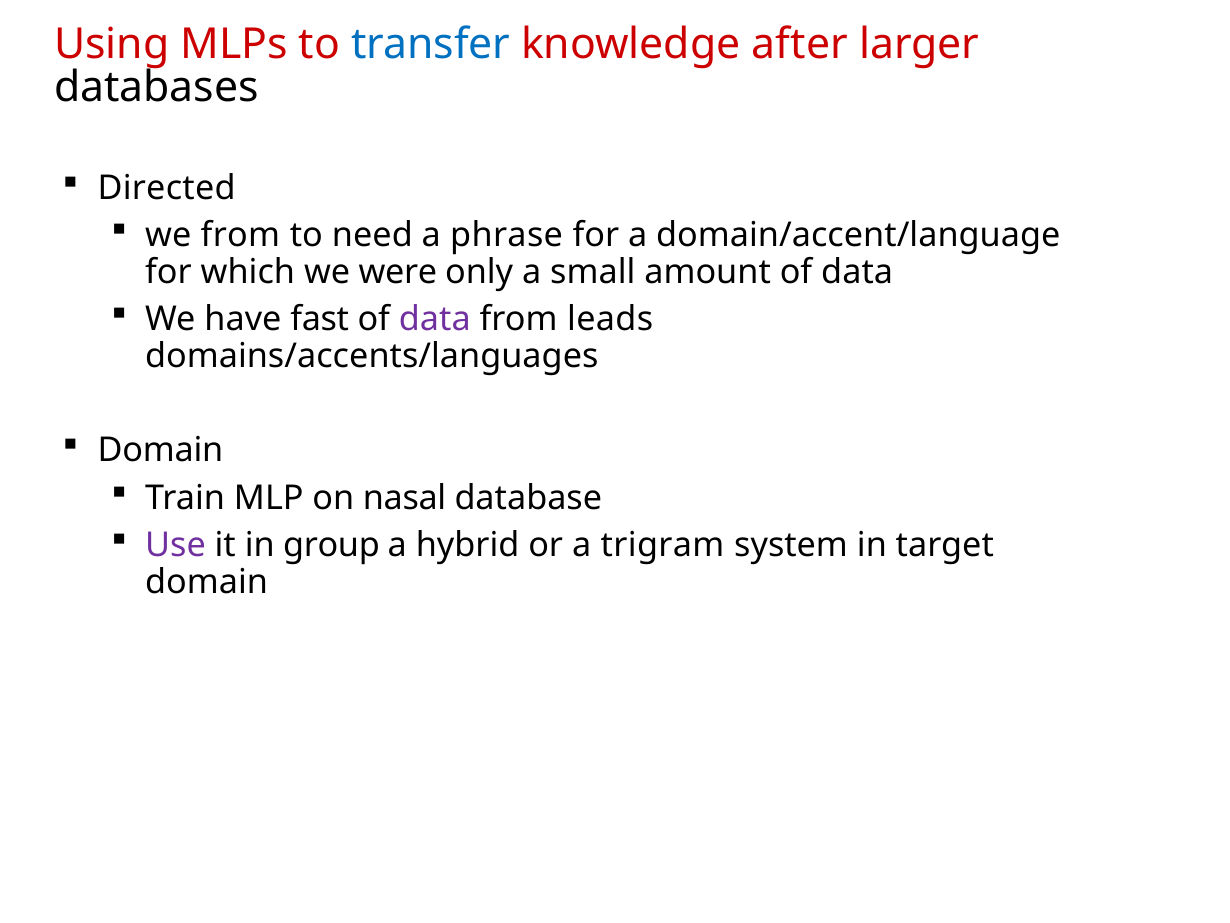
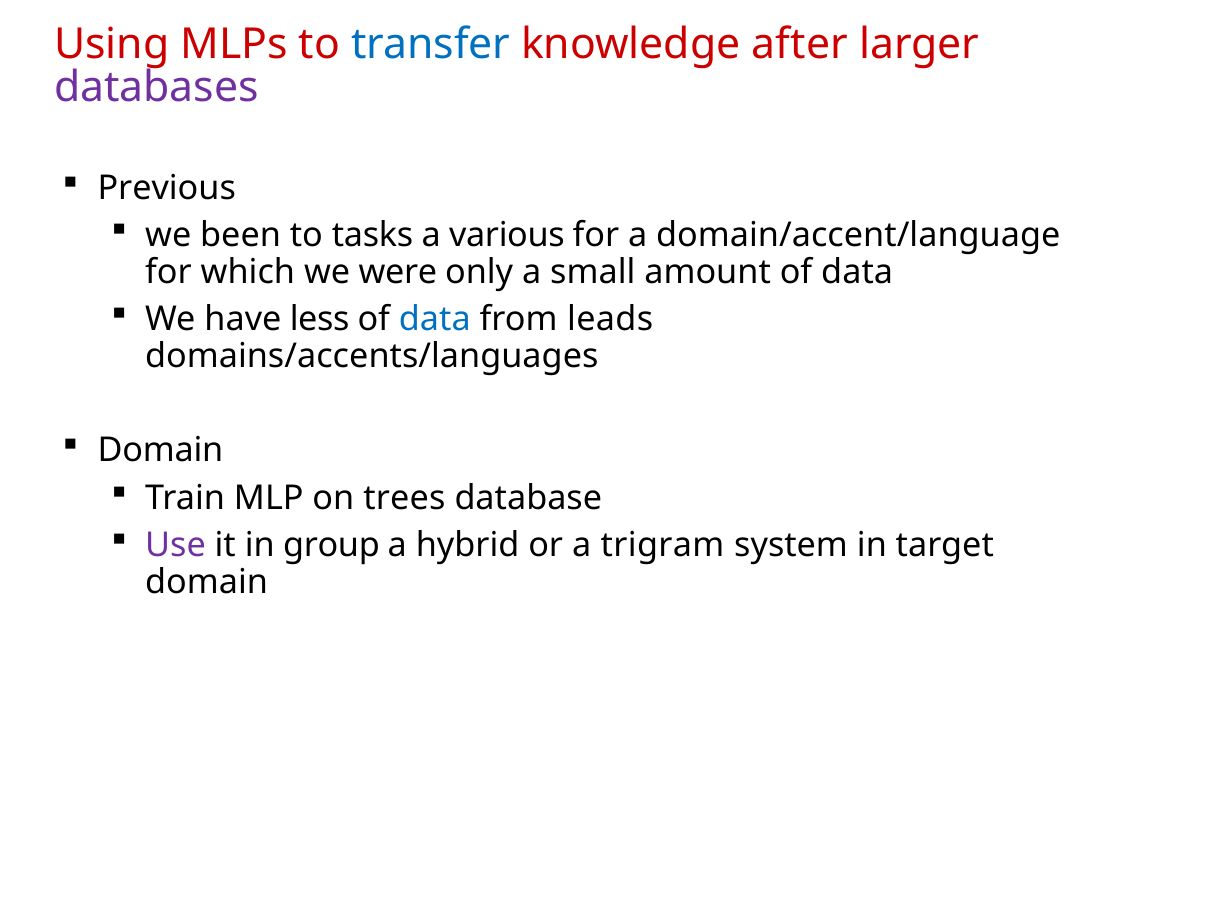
databases colour: black -> purple (156, 88)
Directed: Directed -> Previous (167, 188)
we from: from -> been (241, 235)
need: need -> tasks (373, 235)
phrase: phrase -> various (507, 235)
fast: fast -> less (320, 319)
data colour: purple -> blue (435, 319)
nasal: nasal -> trees (404, 498)
